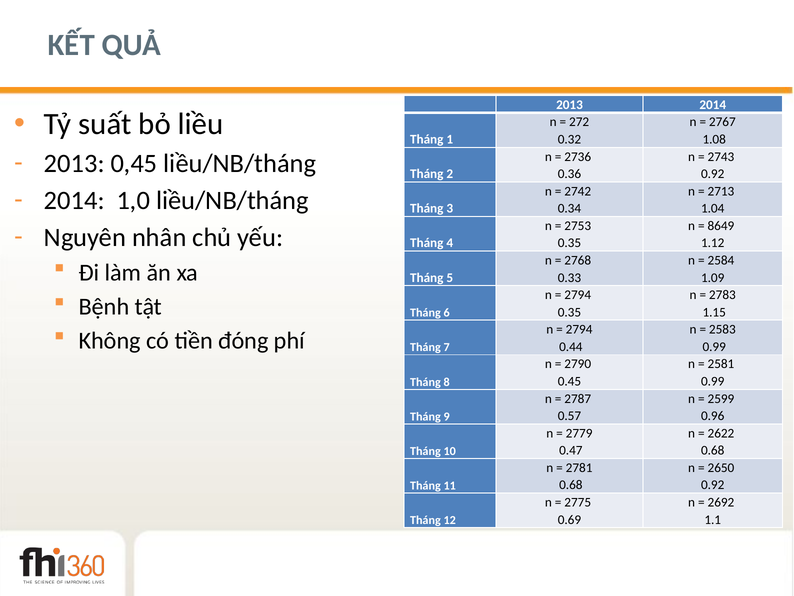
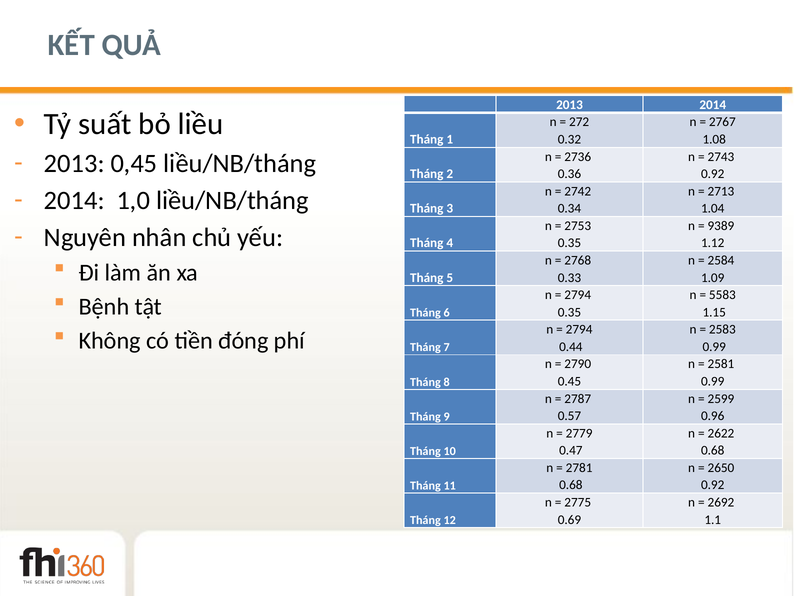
8649: 8649 -> 9389 (721, 226)
2783: 2783 -> 5583 (722, 295)
